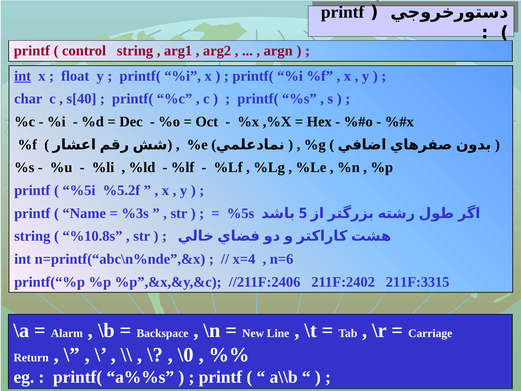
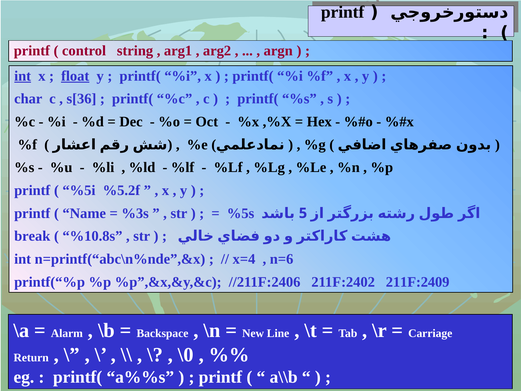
float underline: none -> present (75, 76)
s[40: s[40 -> s[36 (81, 99)
string: string -> break (32, 236)
211F:3315: 211F:3315 -> 211F:2409 (418, 282)
